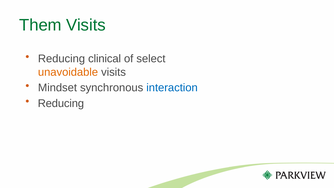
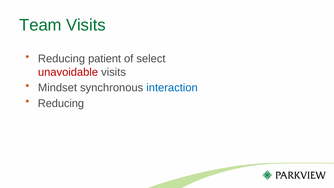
Them: Them -> Team (40, 25)
clinical: clinical -> patient (105, 59)
unavoidable colour: orange -> red (68, 72)
